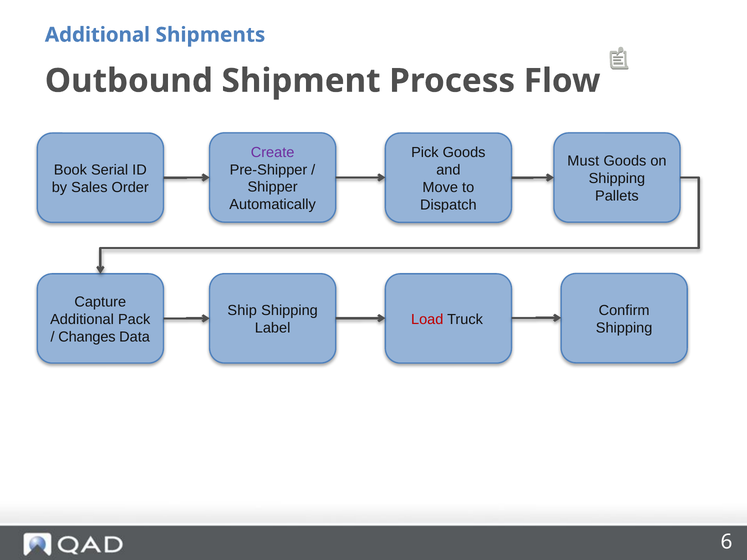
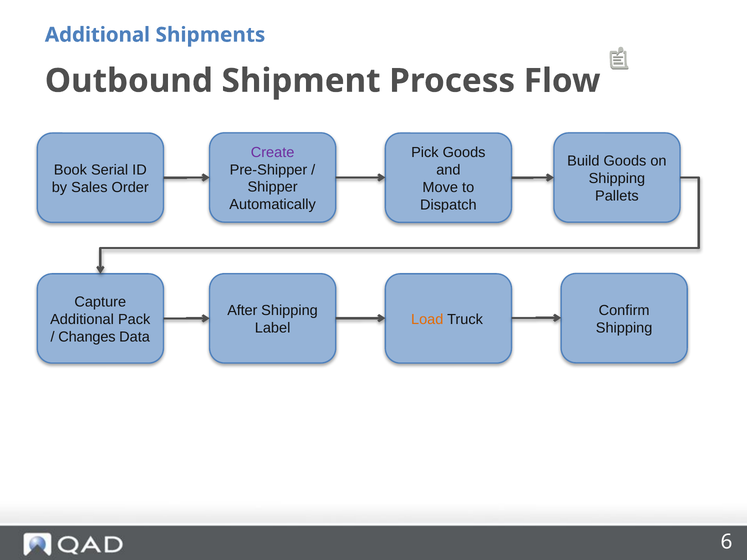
Must: Must -> Build (583, 161)
Ship: Ship -> After (242, 311)
Load colour: red -> orange (427, 320)
